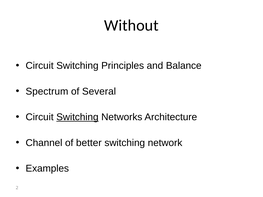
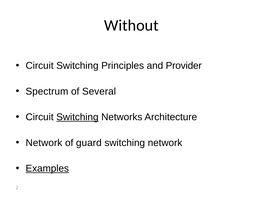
Balance: Balance -> Provider (184, 66)
Channel: Channel -> Network (44, 143)
better: better -> guard (89, 143)
Examples underline: none -> present (47, 169)
